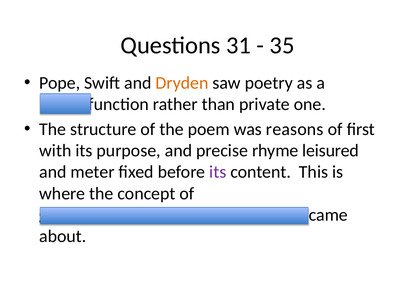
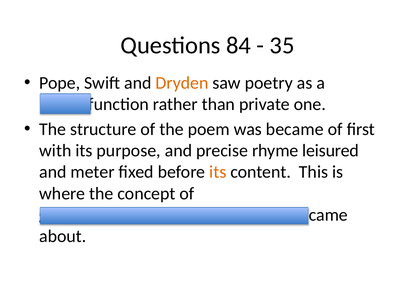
31: 31 -> 84 (239, 46)
reasons: reasons -> became (295, 129)
its colour: purple -> orange (218, 172)
